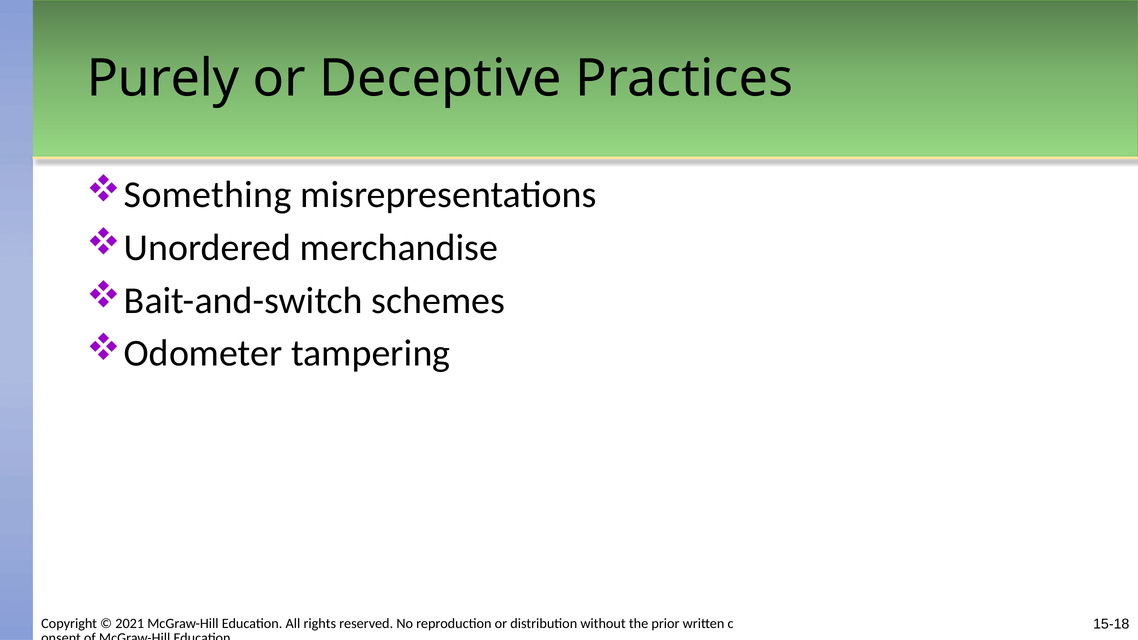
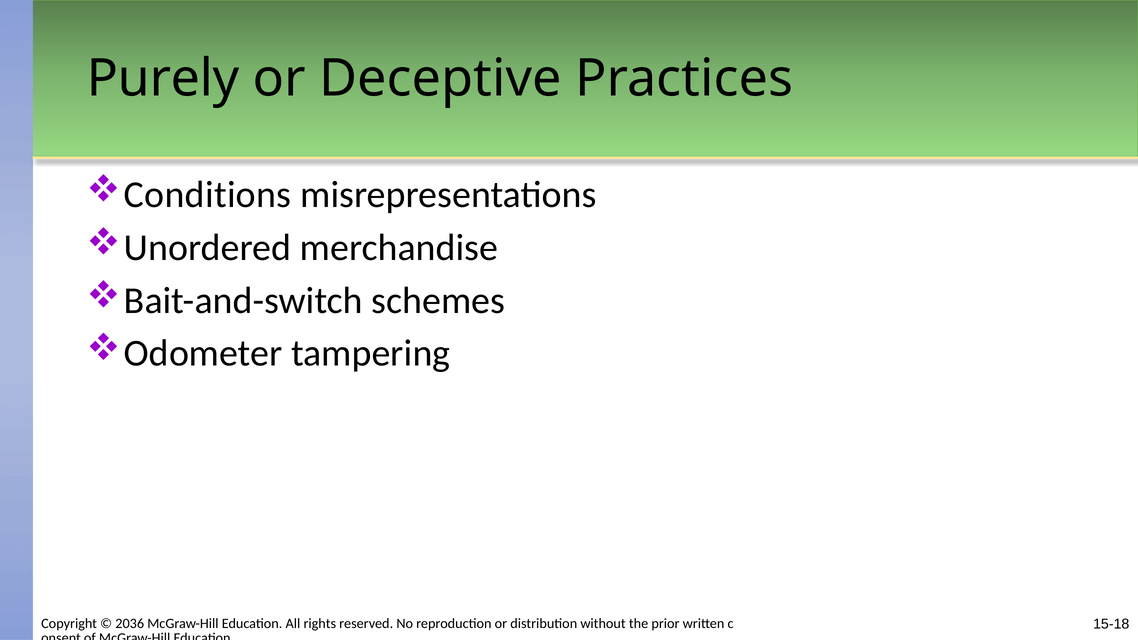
Something: Something -> Conditions (208, 195)
2021: 2021 -> 2036 (130, 624)
